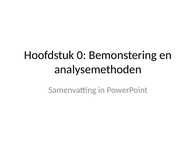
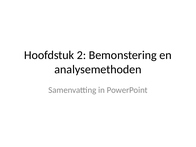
0: 0 -> 2 (81, 55)
